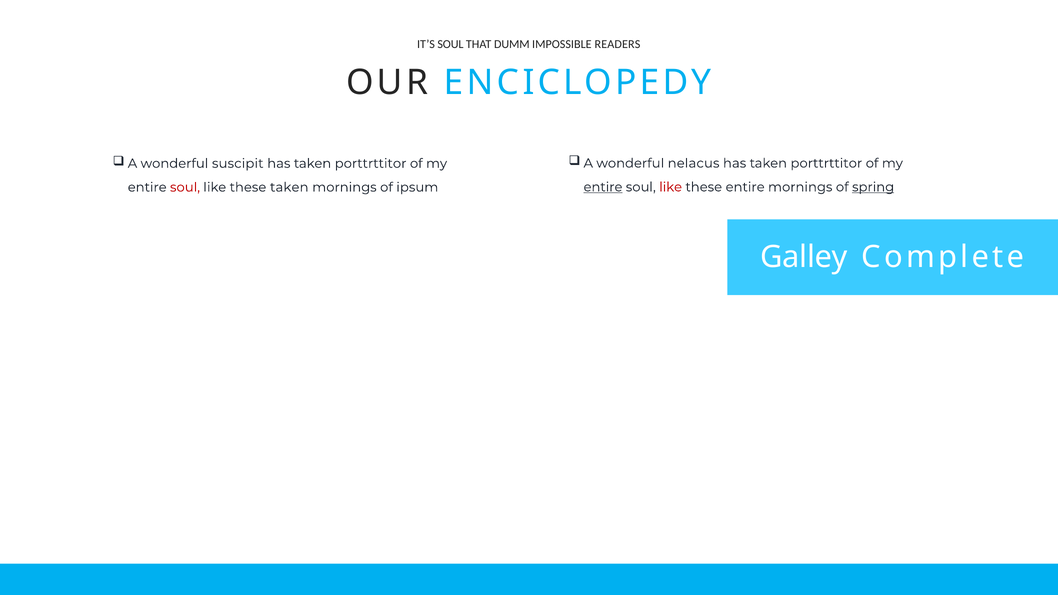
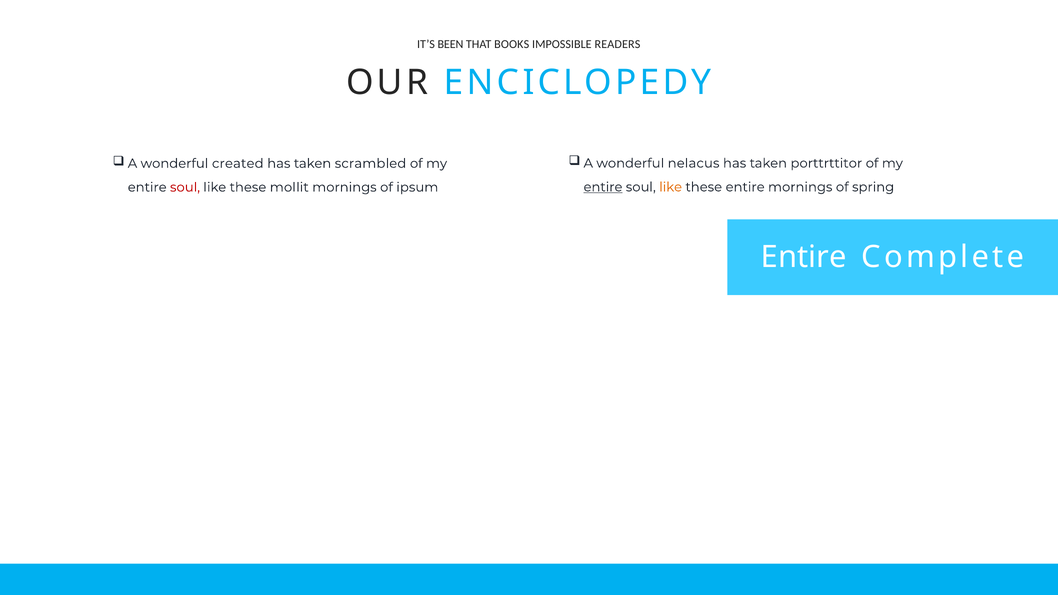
IT’S SOUL: SOUL -> BEEN (450, 44)
DUMM: DUMM -> BOOKS (512, 44)
suscipit: suscipit -> created (238, 163)
porttrttitor: porttrttitor -> scrambled (371, 163)
like colour: red -> orange (671, 187)
spring underline: present -> none (873, 187)
these taken: taken -> mollit (289, 187)
Galley: Galley -> Entire (804, 257)
